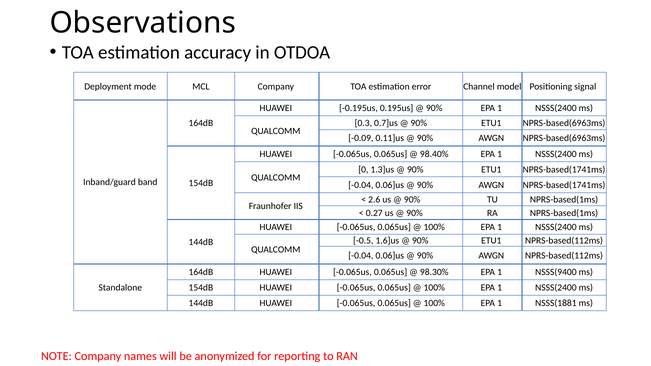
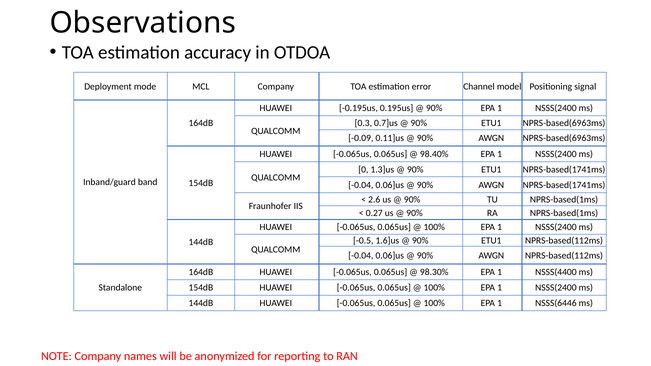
NSSS(9400: NSSS(9400 -> NSSS(4400 (556, 272)
NSSS(1881: NSSS(1881 -> NSSS(6446 (556, 304)
